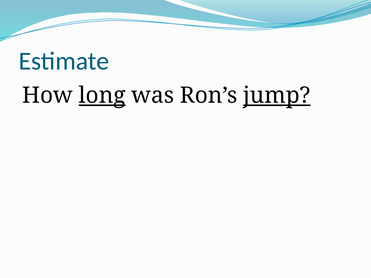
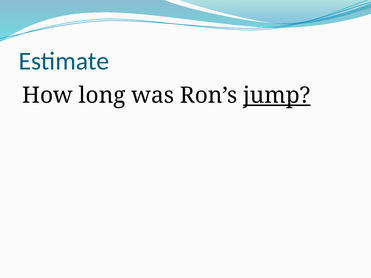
long underline: present -> none (102, 96)
